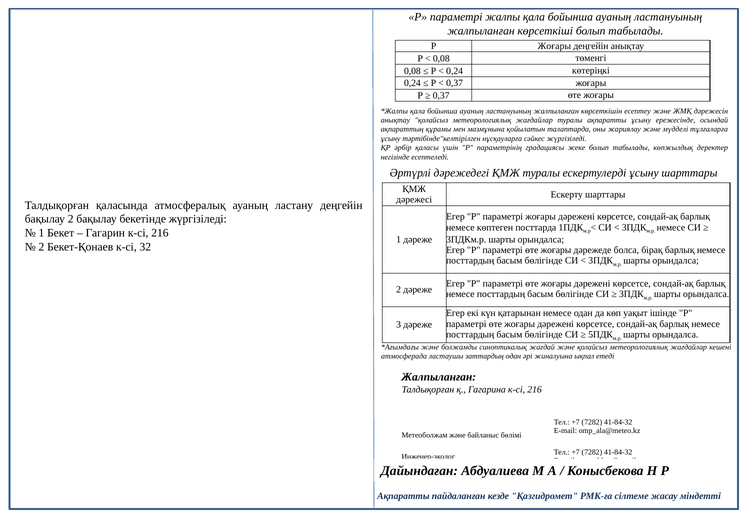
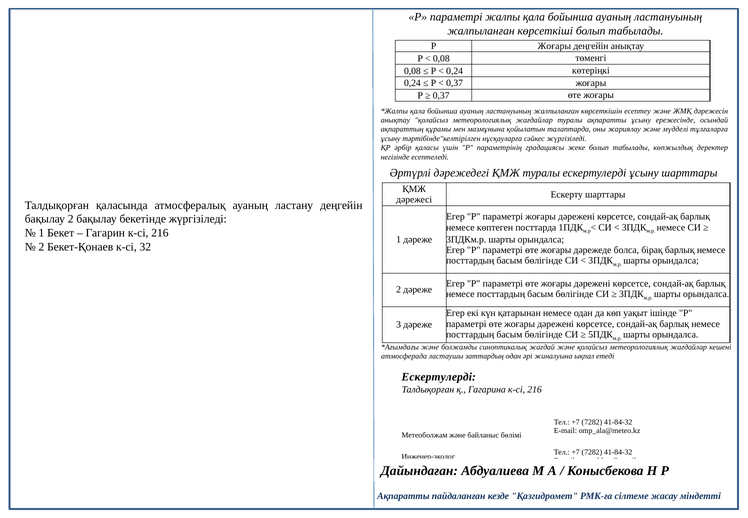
Жалпыланған: Жалпыланған -> Ескертулерді (439, 377)
